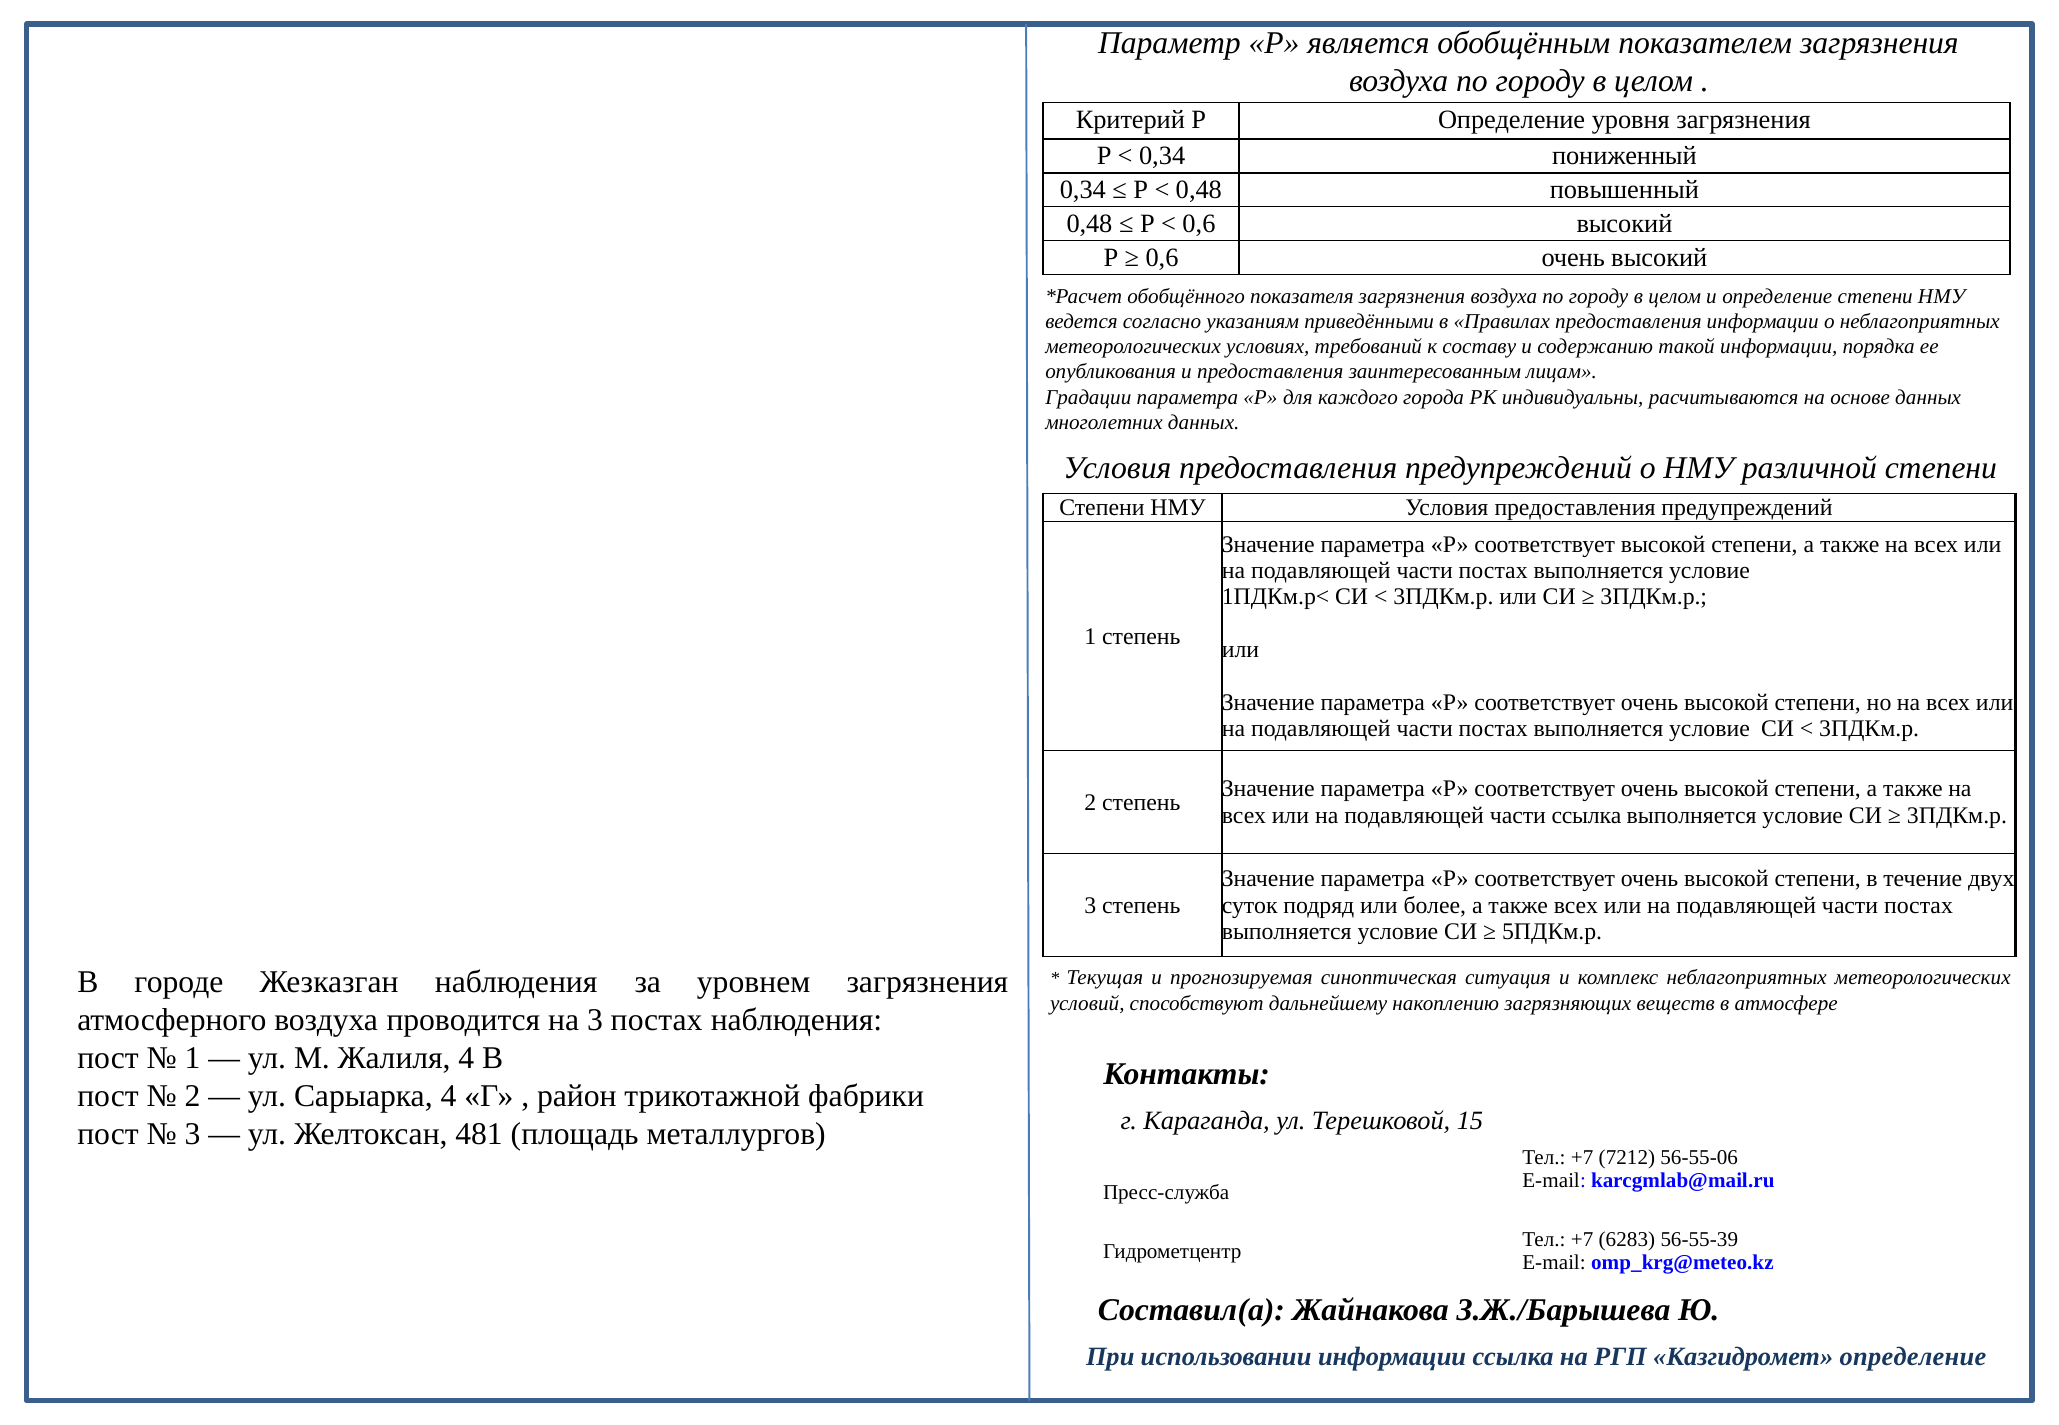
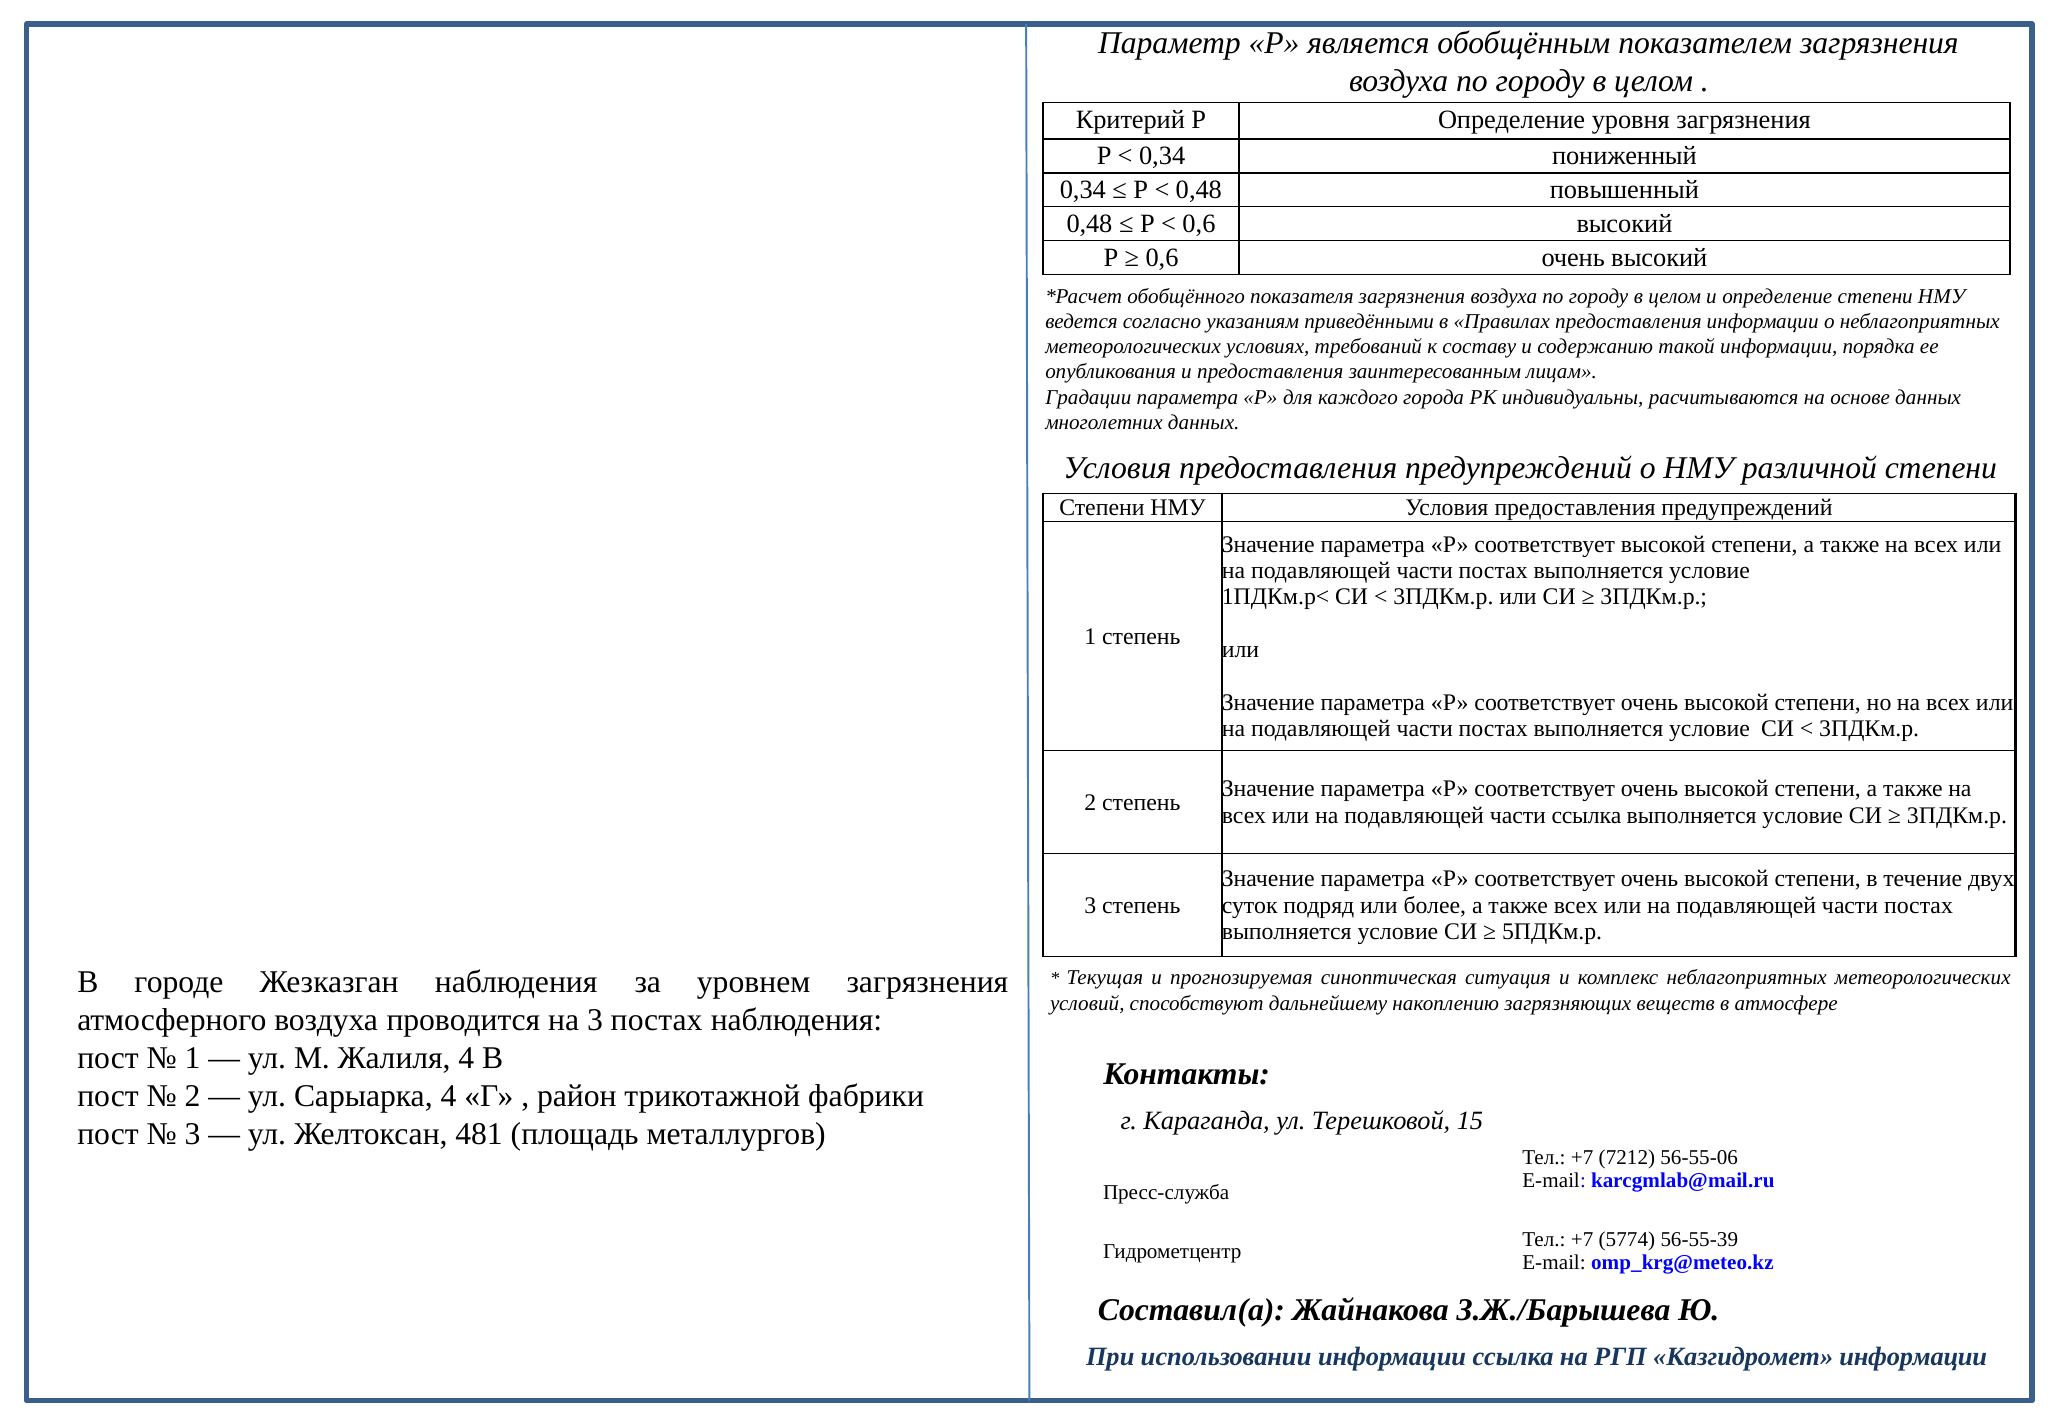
6283: 6283 -> 5774 (1627, 1240)
Казгидромет определение: определение -> информации (1913, 1357)
